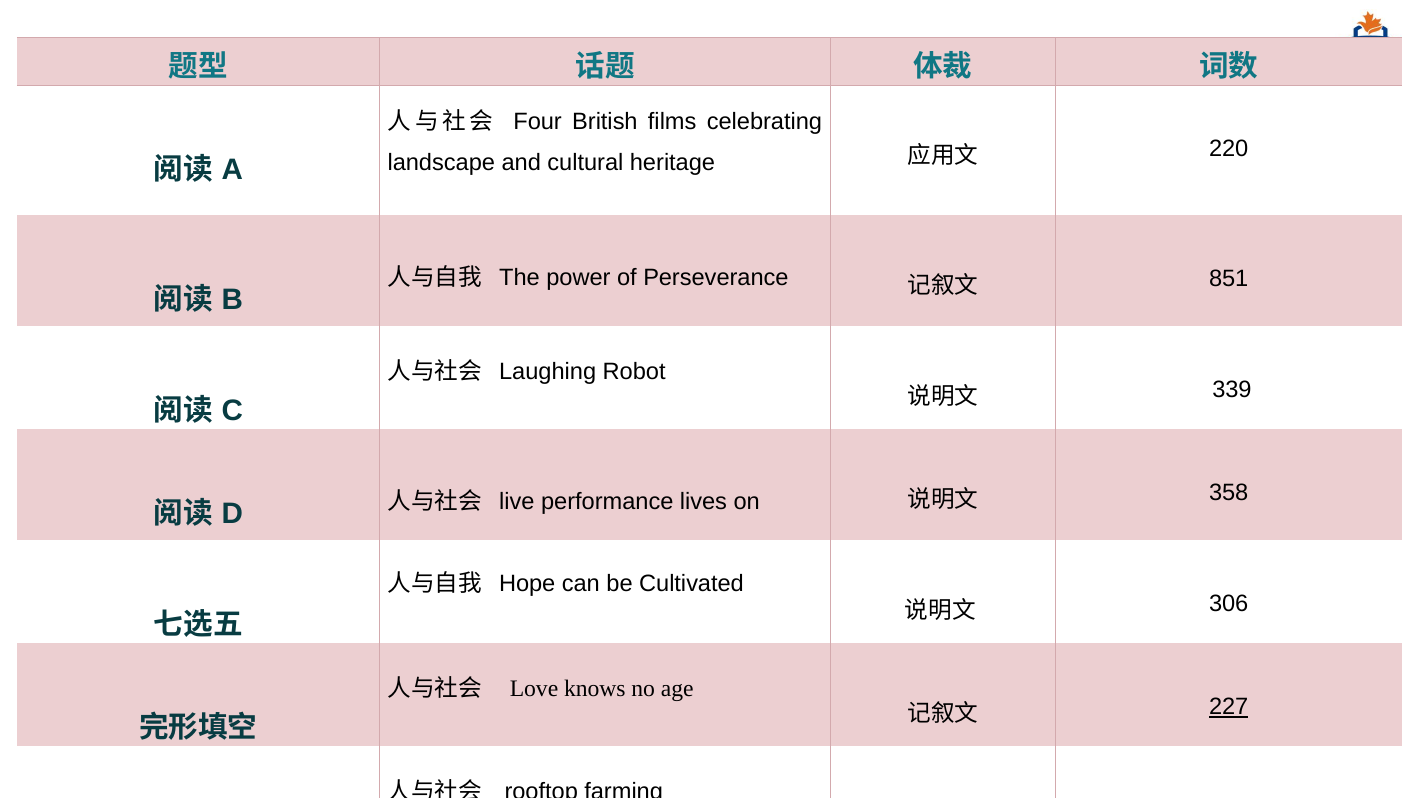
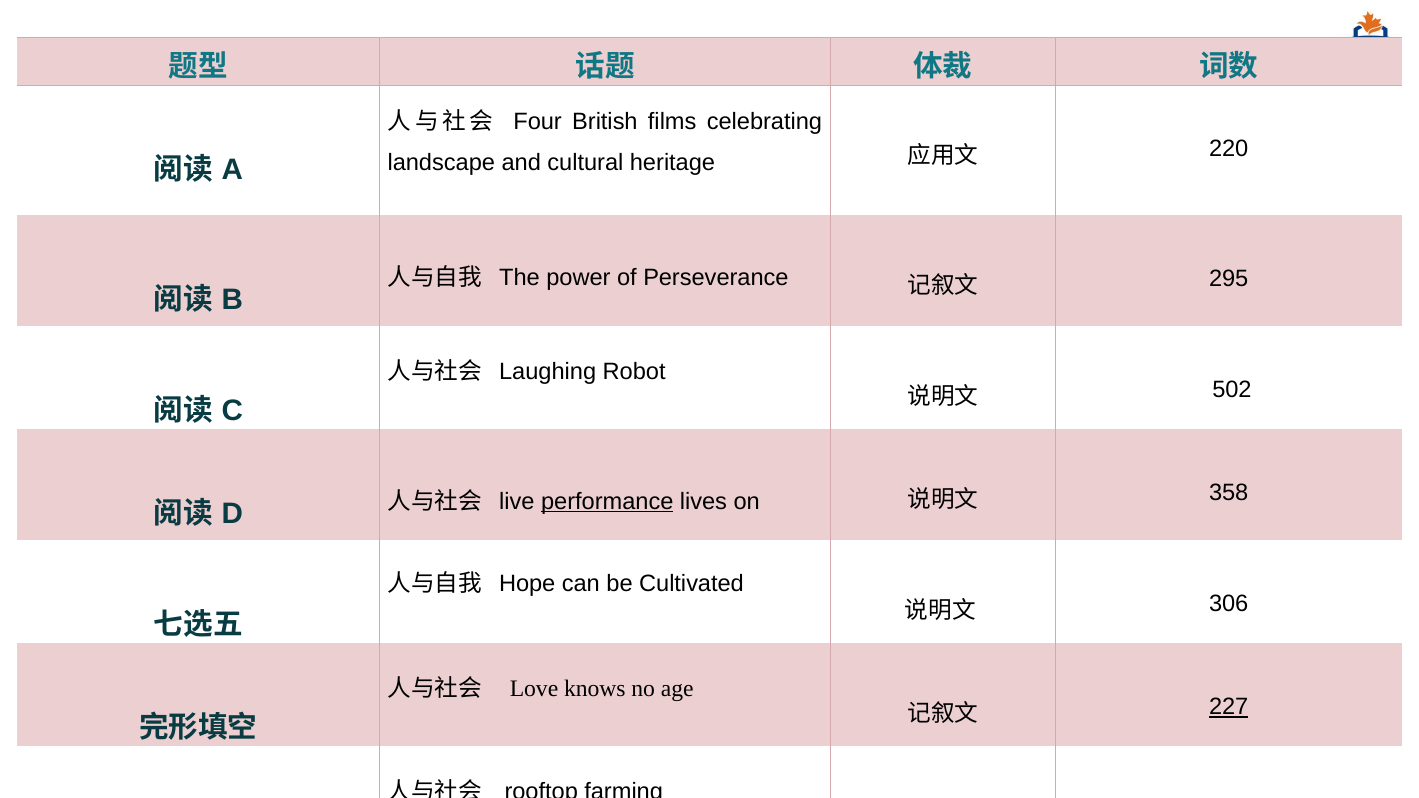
851: 851 -> 295 (1229, 279)
339: 339 -> 502 (1232, 390)
performance underline: none -> present (607, 501)
